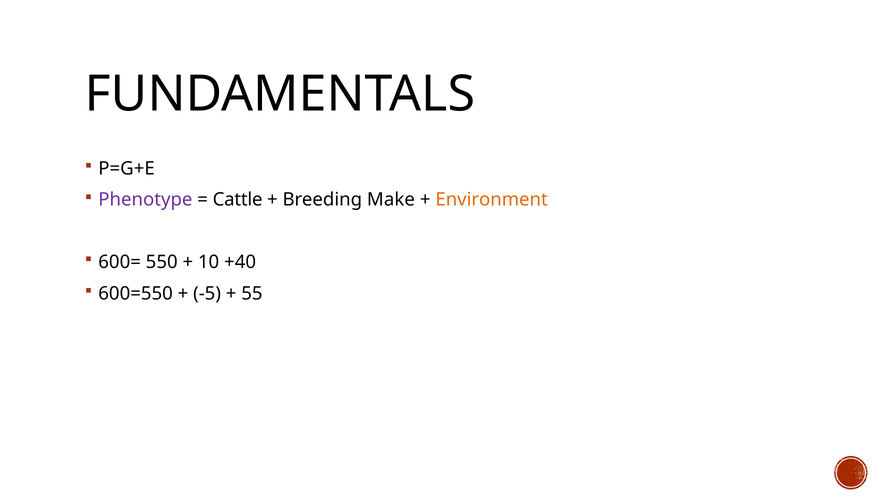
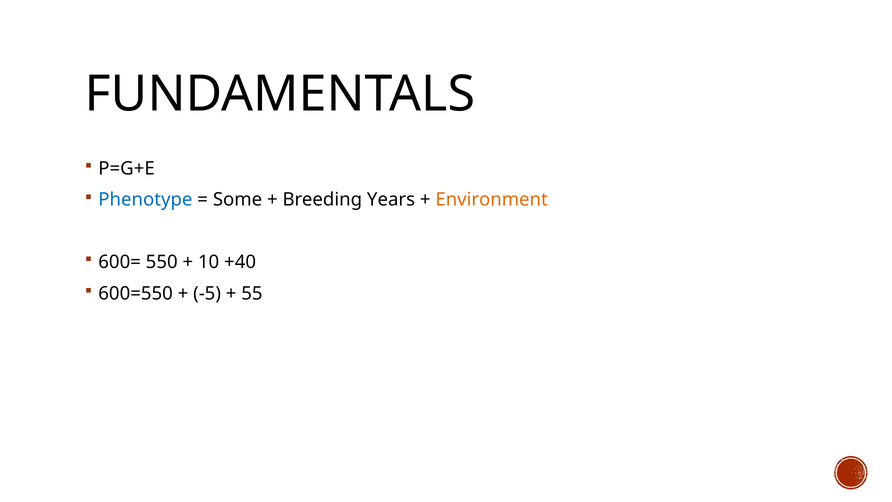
Phenotype colour: purple -> blue (145, 200)
Cattle: Cattle -> Some (238, 200)
Make: Make -> Years (391, 200)
